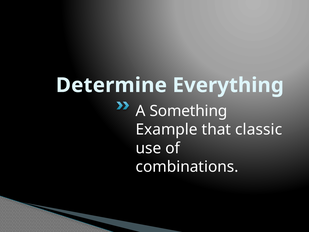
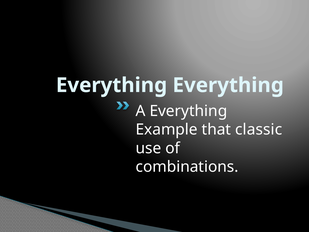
Determine: Determine -> Everything (112, 85)
A Something: Something -> Everything (188, 111)
